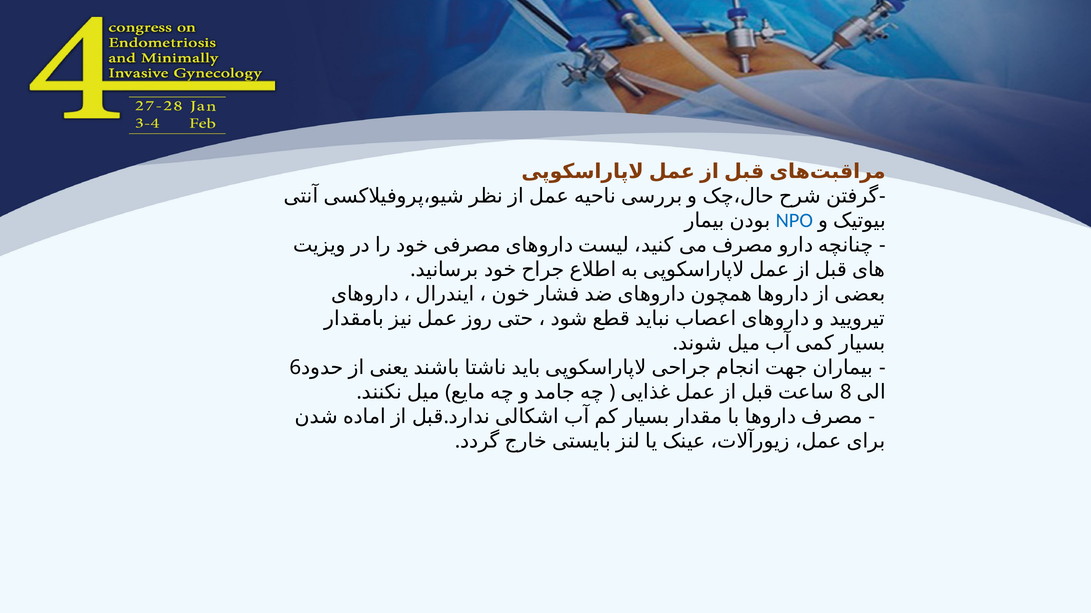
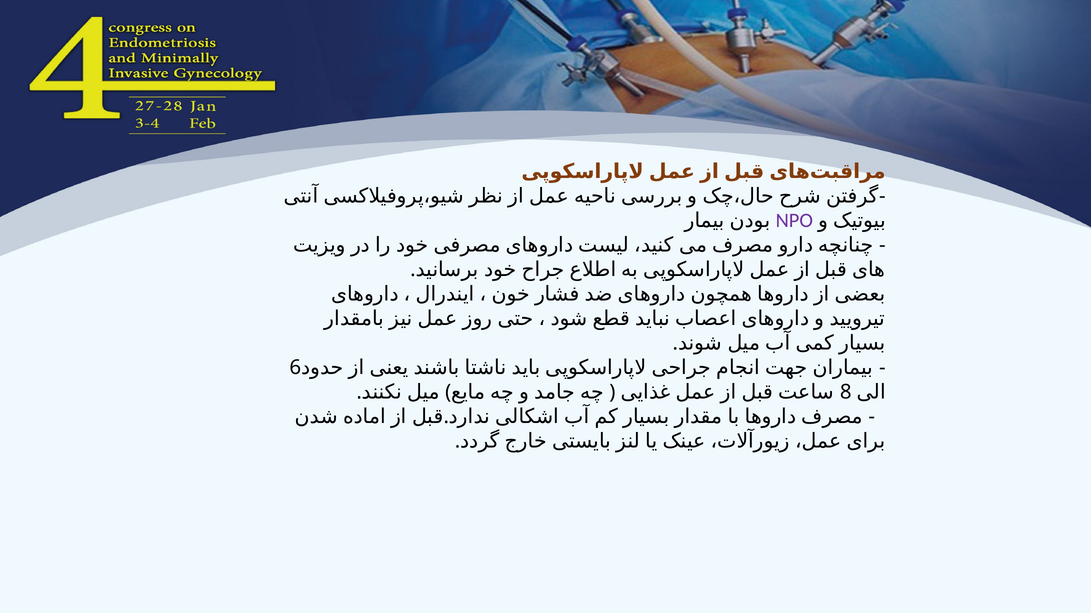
NPO colour: blue -> purple (794, 221)
